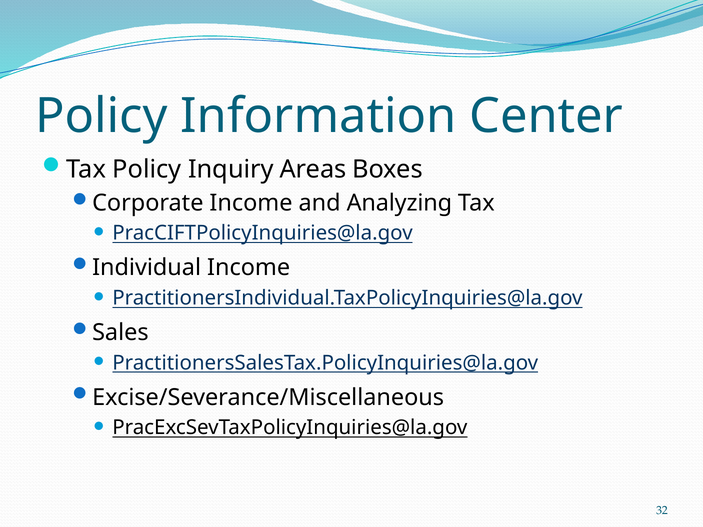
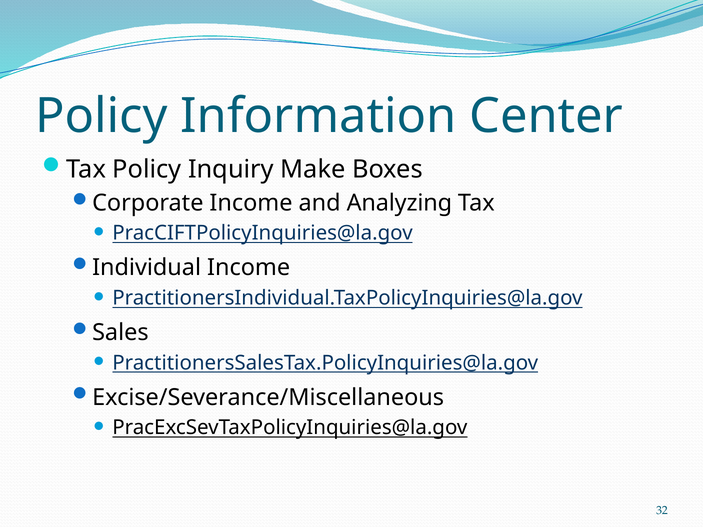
Areas: Areas -> Make (313, 169)
